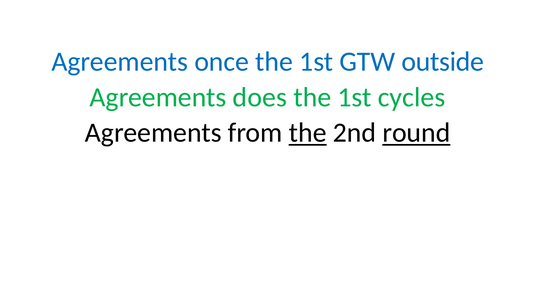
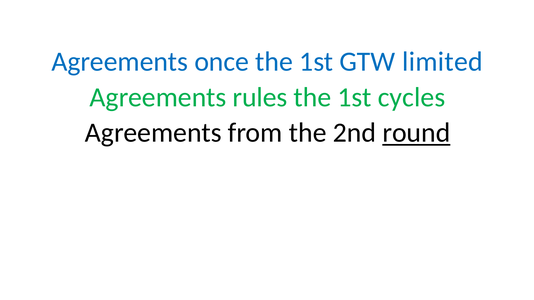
outside: outside -> limited (442, 62)
does: does -> rules (260, 97)
the underline: present -> none (308, 133)
